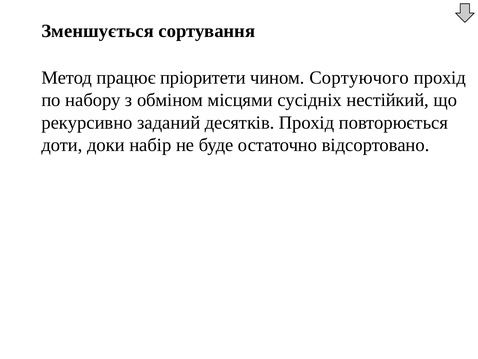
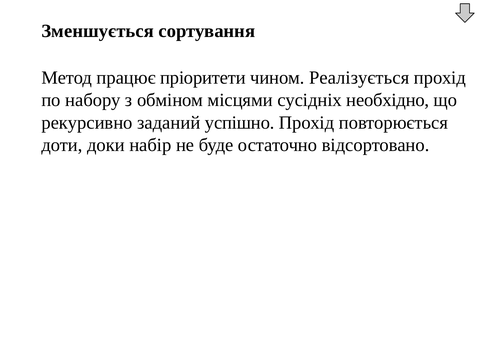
Сортуючого: Сортуючого -> Реалізується (359, 78)
нестійкий: нестійкий -> необхідно (388, 100)
десятків: десятків -> успішно (240, 122)
